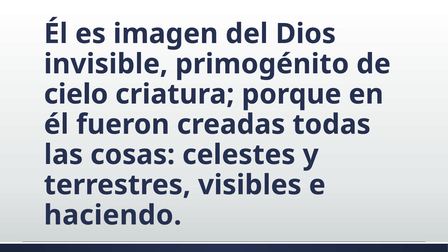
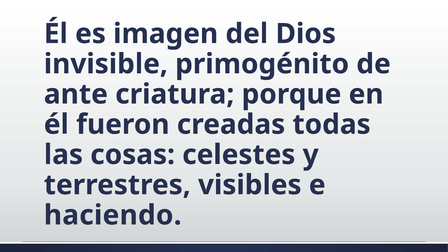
cielo: cielo -> ante (76, 94)
